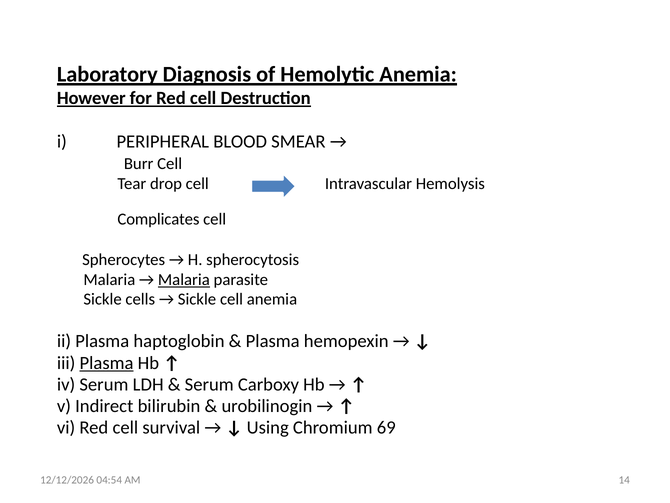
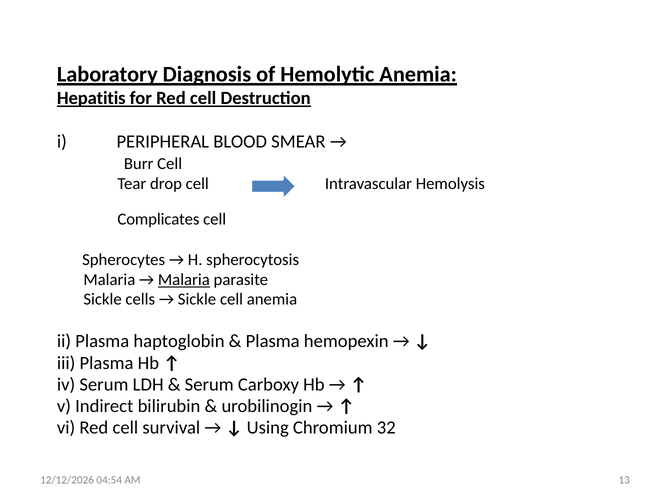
However: However -> Hepatitis (91, 98)
Plasma underline: present -> none (107, 363)
69: 69 -> 32 (386, 427)
14: 14 -> 13 (624, 480)
